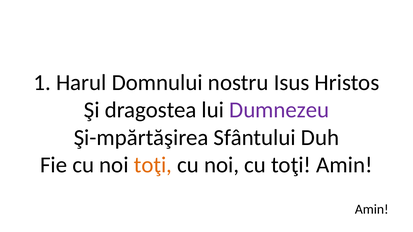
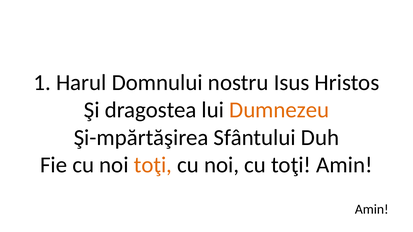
Dumnezeu colour: purple -> orange (279, 110)
